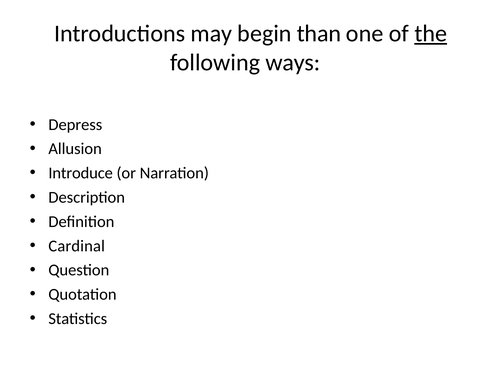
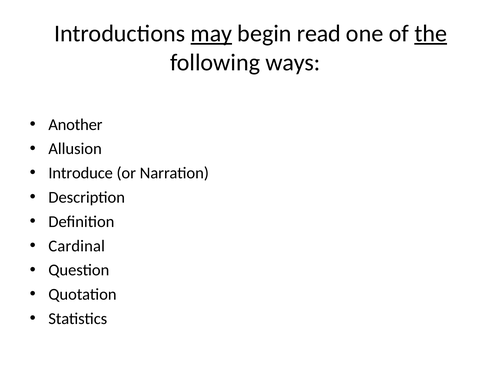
may underline: none -> present (211, 34)
than: than -> read (319, 34)
Depress: Depress -> Another (75, 125)
